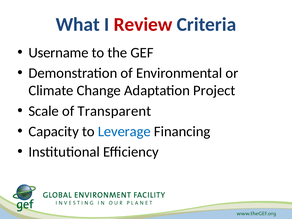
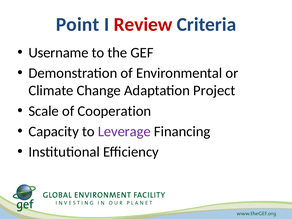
What: What -> Point (78, 24)
Transparent: Transparent -> Cooperation (114, 111)
Leverage colour: blue -> purple (124, 131)
